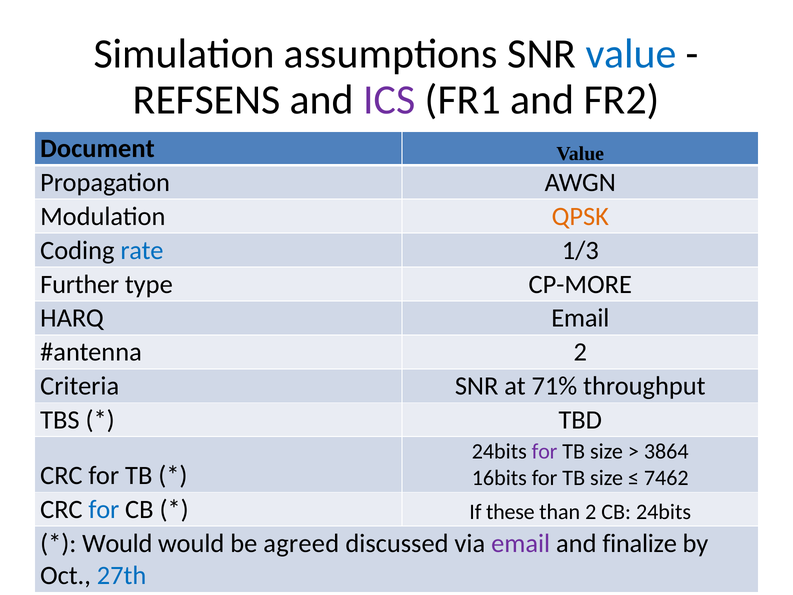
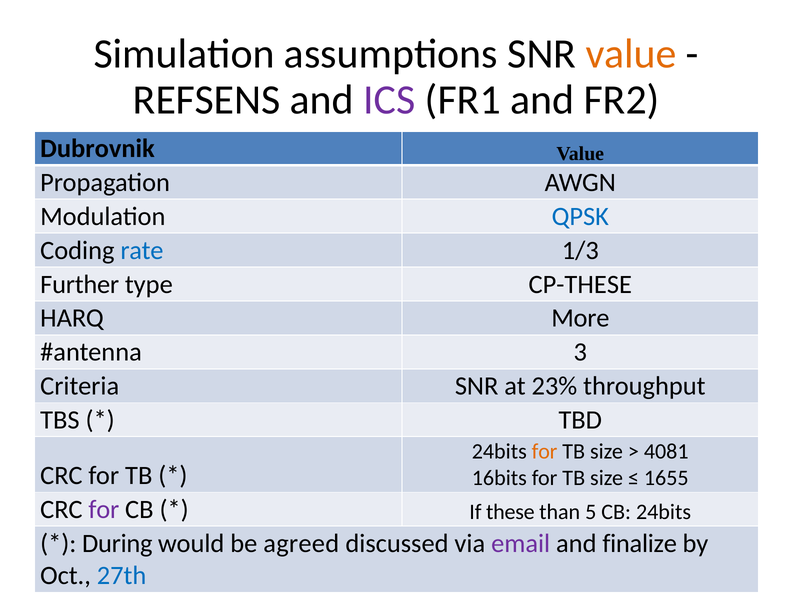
value colour: blue -> orange (631, 54)
Document: Document -> Dubrovnik (98, 149)
QPSK colour: orange -> blue (580, 216)
CP-MORE: CP-MORE -> CP-THESE (580, 284)
HARQ Email: Email -> More (580, 318)
2: 2 -> 3 (580, 352)
71%: 71% -> 23% (554, 386)
for colour: purple -> orange (545, 451)
3864: 3864 -> 4081 (666, 451)
7462: 7462 -> 1655 (666, 478)
for colour: blue -> purple (104, 509)
than 2: 2 -> 5 (591, 512)
Would: Would -> During (117, 543)
